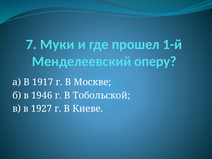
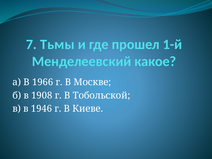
Муки: Муки -> Тьмы (57, 44)
оперу: оперу -> какое (155, 61)
1917: 1917 -> 1966 (43, 82)
1946: 1946 -> 1908 (42, 95)
1927: 1927 -> 1946 (41, 109)
